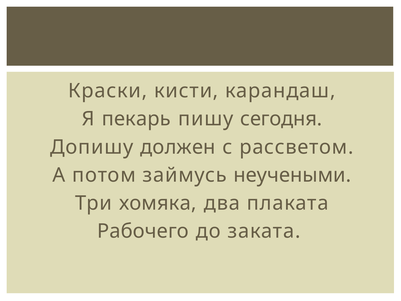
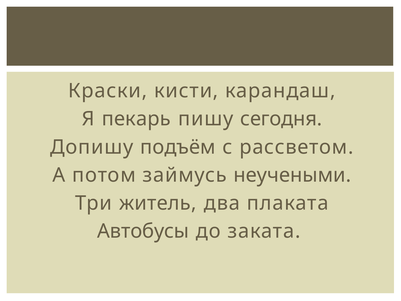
должен: должен -> подъём (178, 147)
хомяка: хомяка -> житель (158, 203)
Рабочего: Рабочего -> Автобусы (143, 231)
